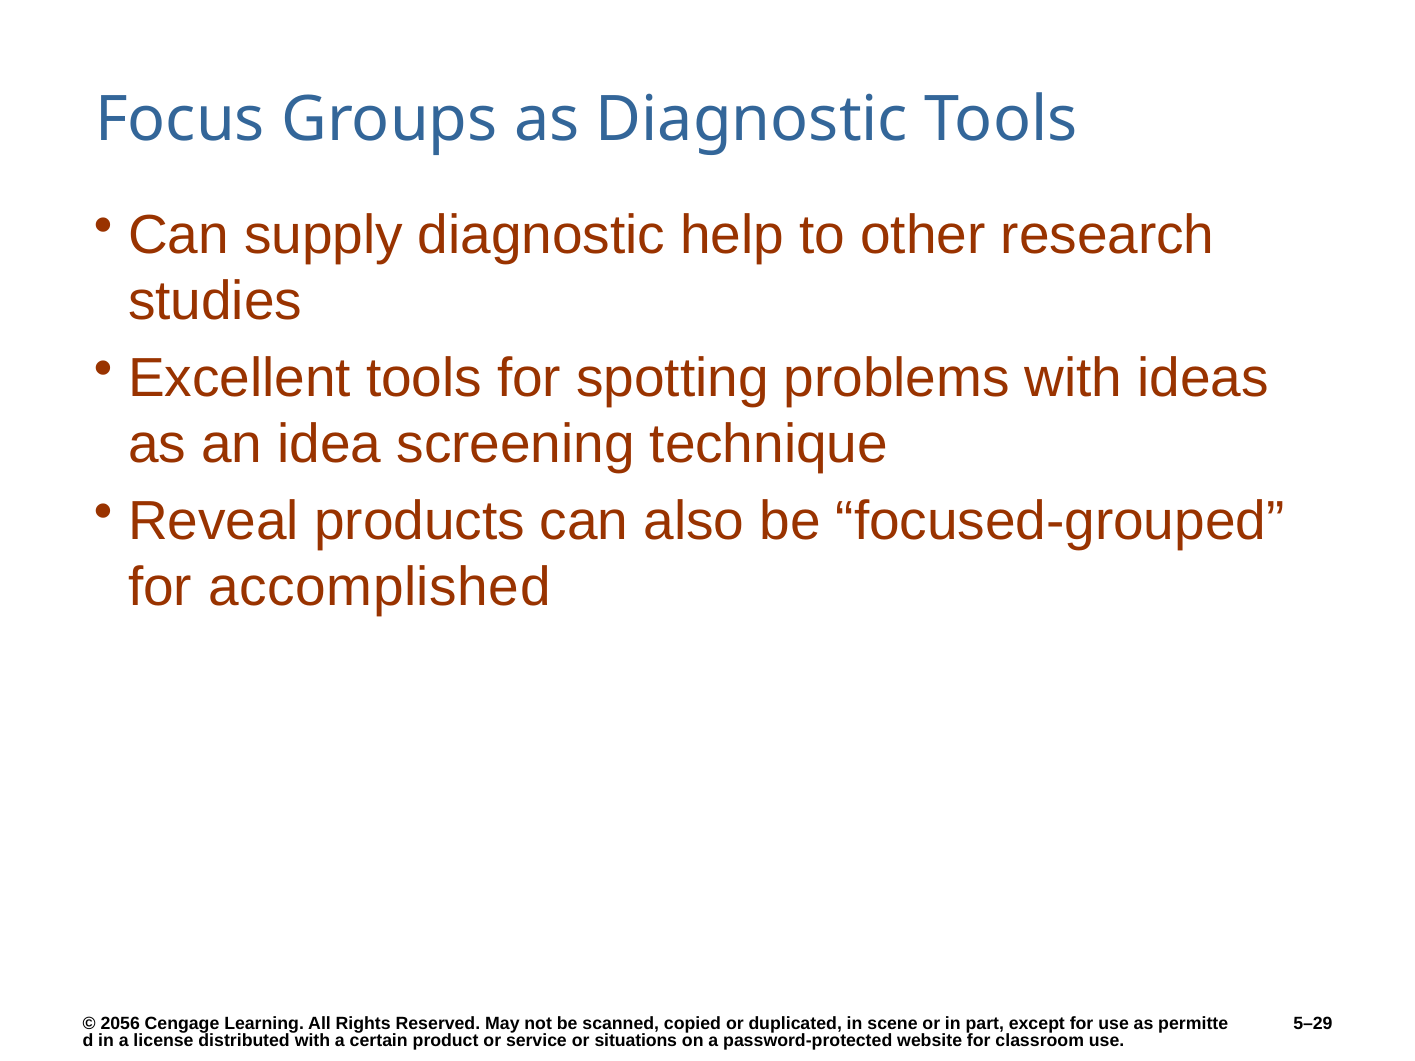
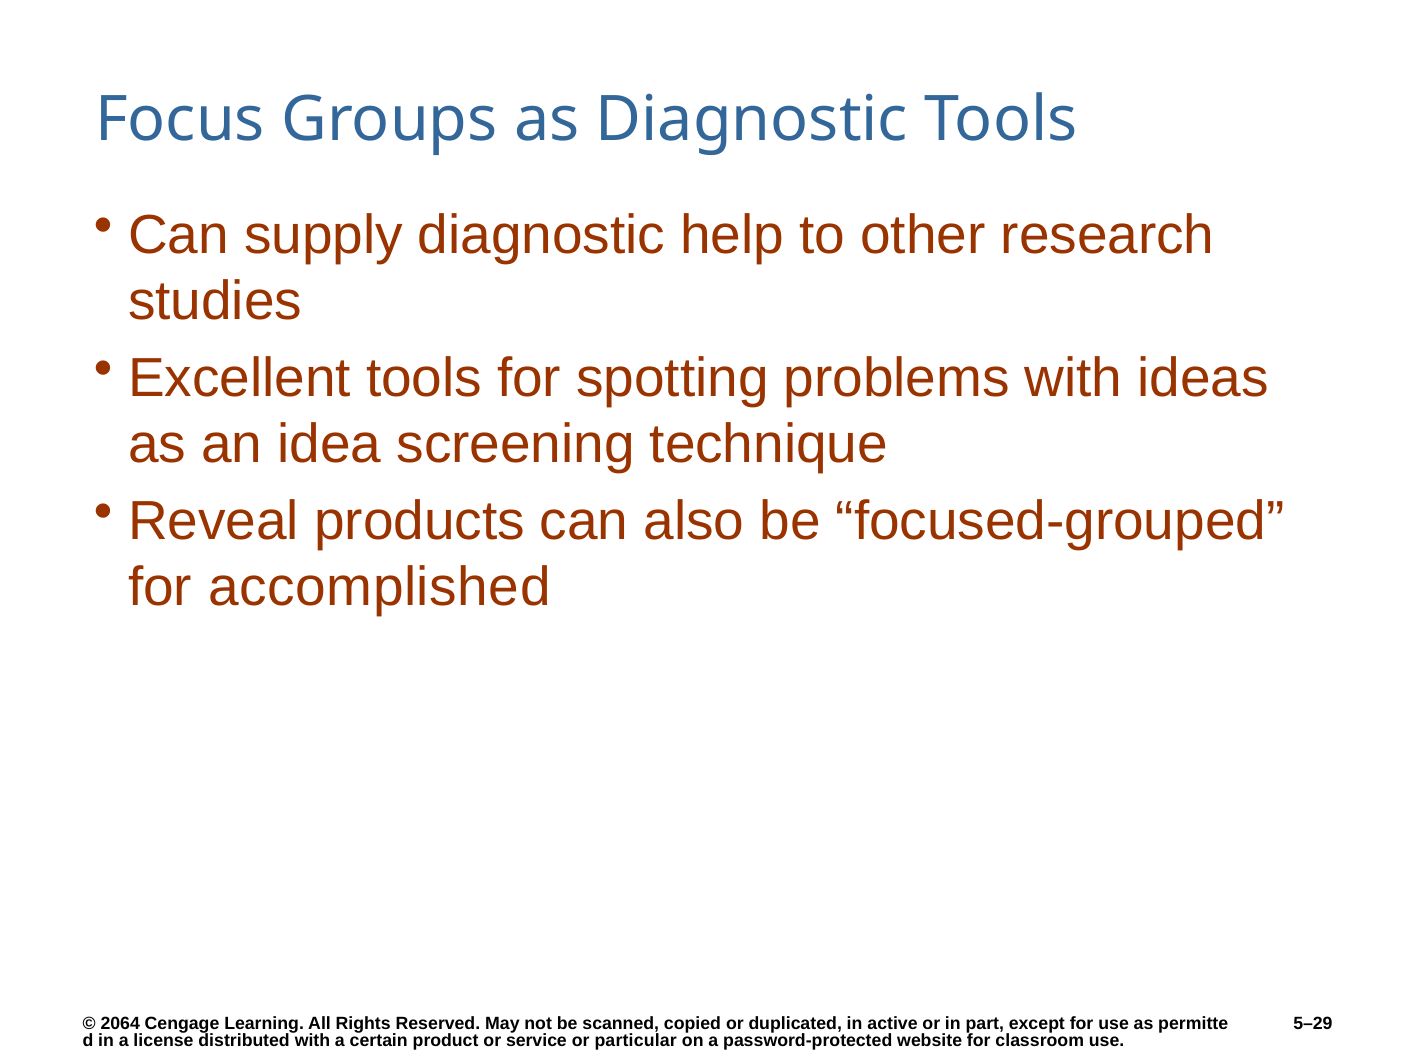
2056: 2056 -> 2064 (120, 1024)
scene: scene -> active (893, 1024)
situations: situations -> particular (636, 1041)
